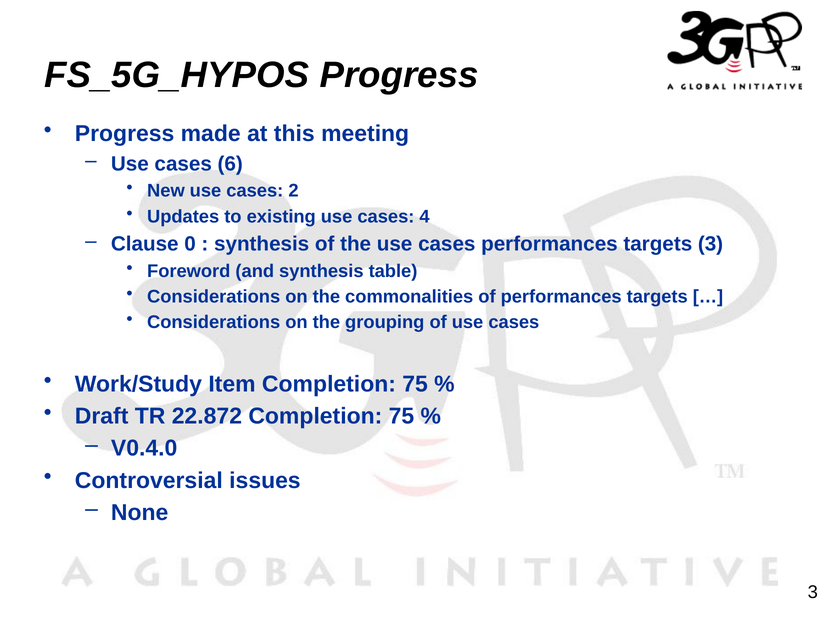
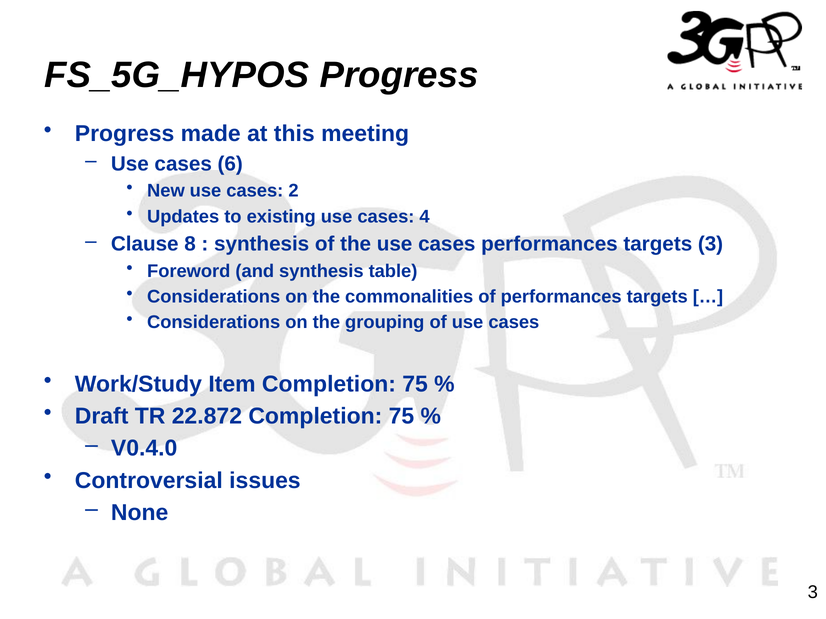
0: 0 -> 8 (190, 244)
